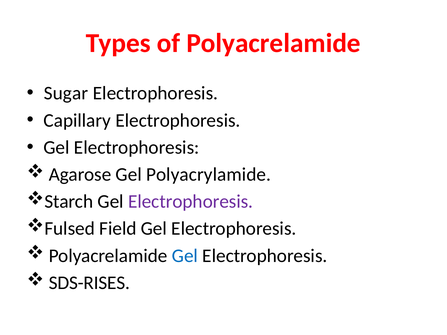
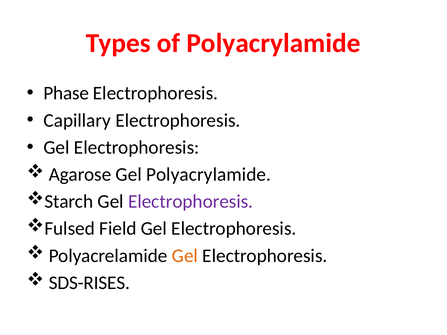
of Polyacrelamide: Polyacrelamide -> Polyacrylamide (274, 43)
Sugar: Sugar -> Phase (66, 93)
Gel colour: blue -> orange (185, 256)
